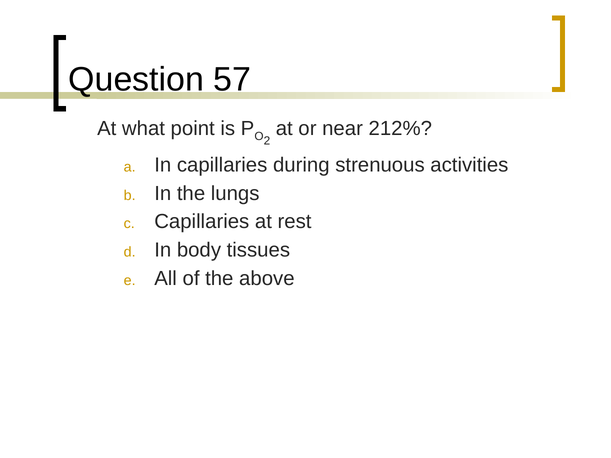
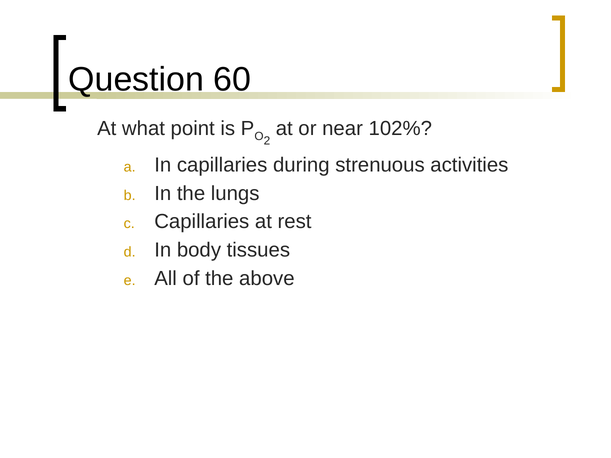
57: 57 -> 60 (232, 80)
212%: 212% -> 102% (400, 129)
